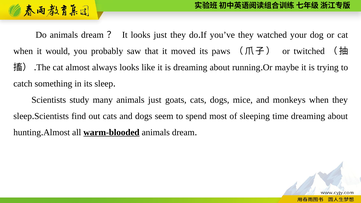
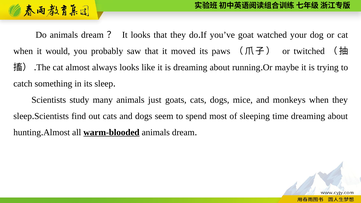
looks just: just -> that (160, 35)
you’ve they: they -> goat (246, 35)
